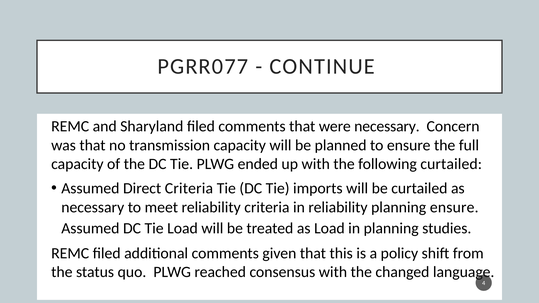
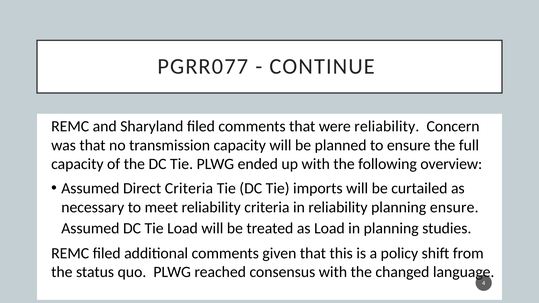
were necessary: necessary -> reliability (387, 126)
following curtailed: curtailed -> overview (451, 164)
